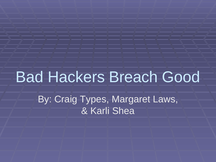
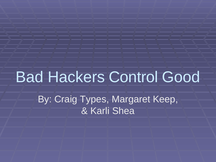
Breach: Breach -> Control (133, 77)
Laws: Laws -> Keep (165, 99)
